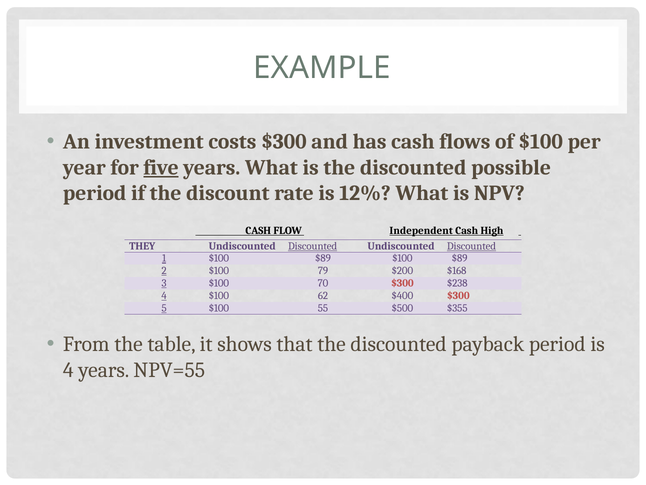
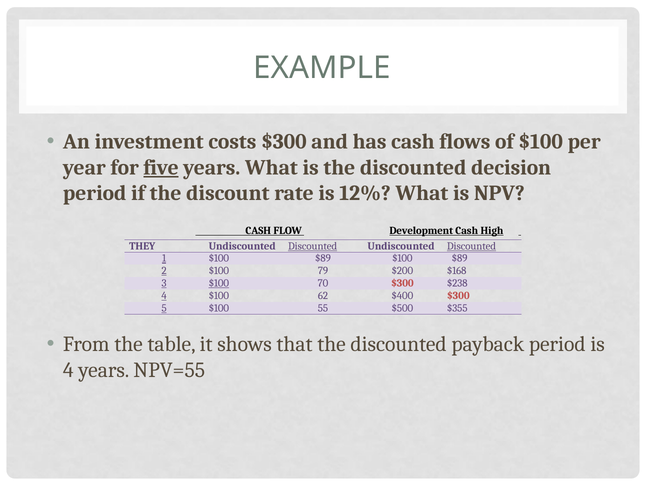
possible: possible -> decision (511, 167)
Independent: Independent -> Development (421, 230)
$100 underline: none -> present (219, 283)
